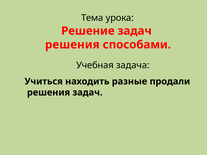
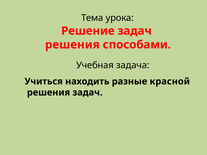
продали: продали -> красной (170, 82)
